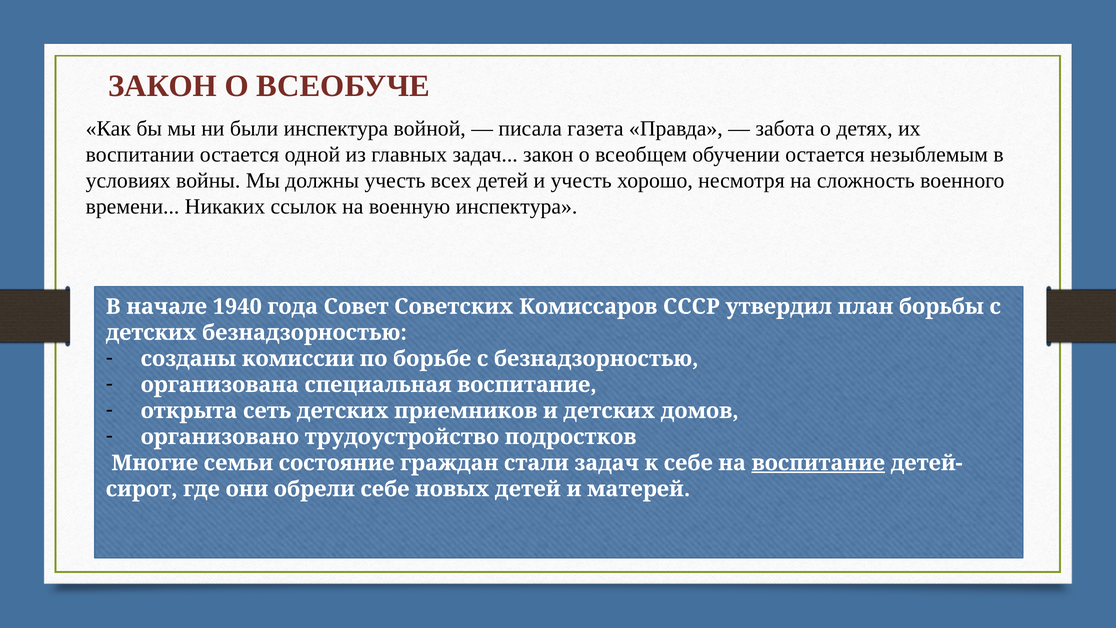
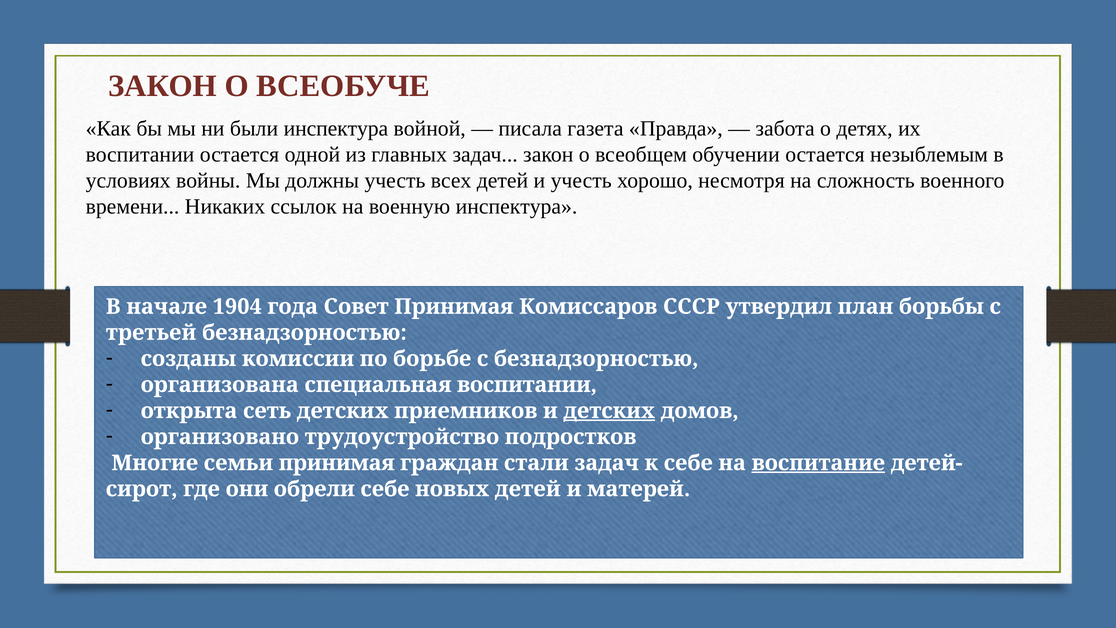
1940: 1940 -> 1904 (237, 307)
Совет Советских: Советских -> Принимая (454, 307)
детских: детских -> третьей (151, 333)
специальная воспитание: воспитание -> воспитании (527, 385)
детских underline: none -> present (609, 411)
семьи состояние: состояние -> принимая (337, 463)
